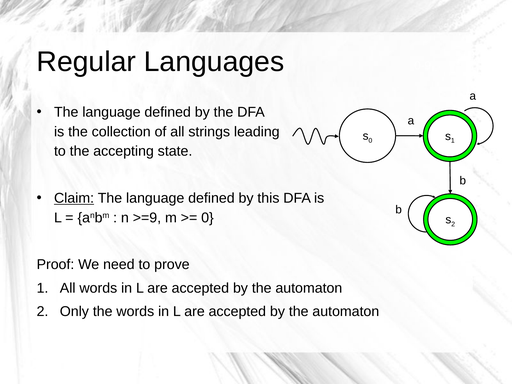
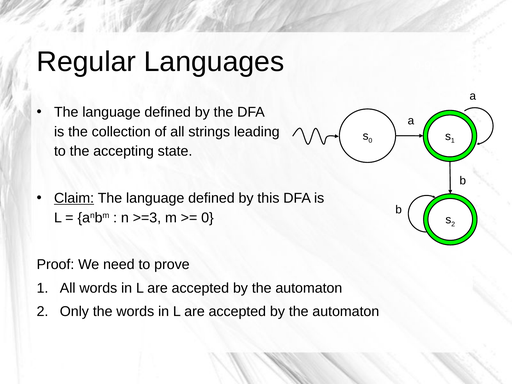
>=9: >=9 -> >=3 (147, 218)
